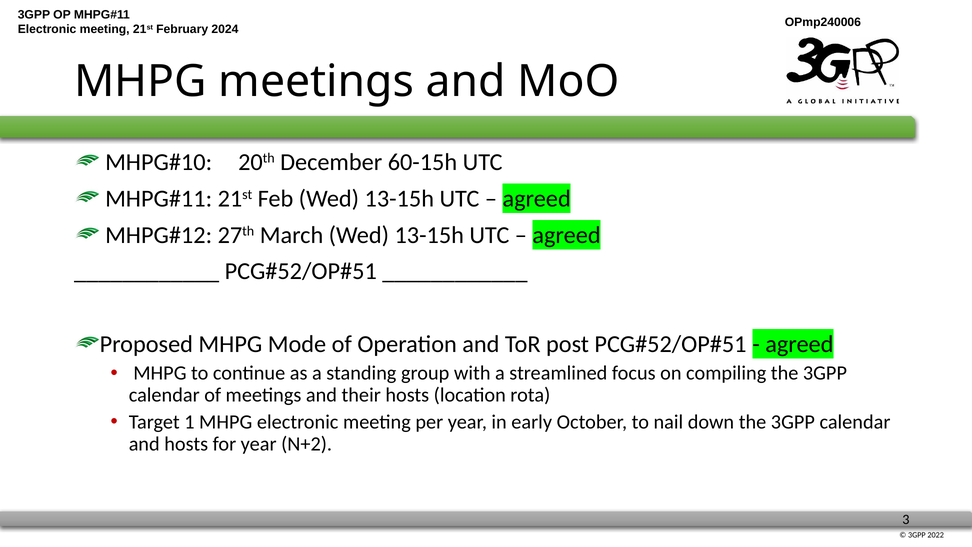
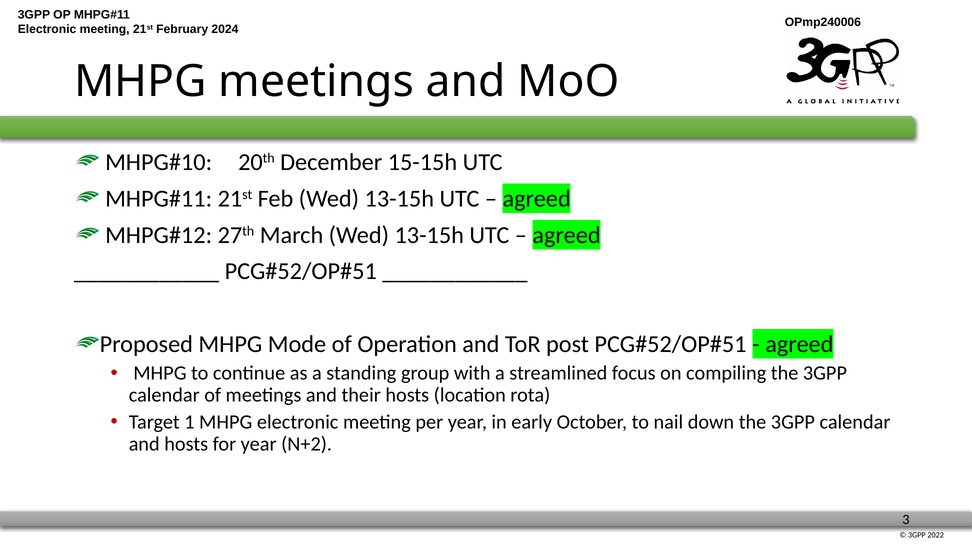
60-15h: 60-15h -> 15-15h (422, 162)
